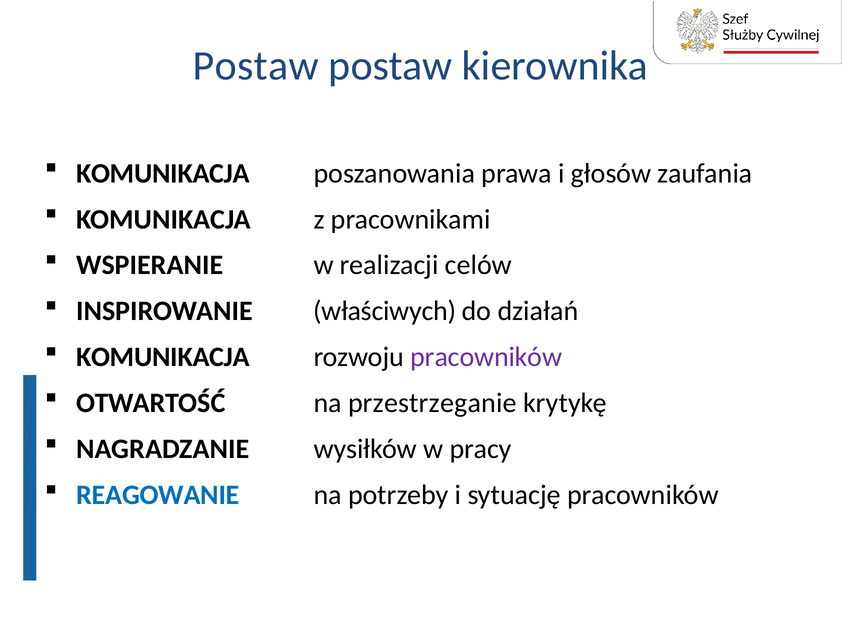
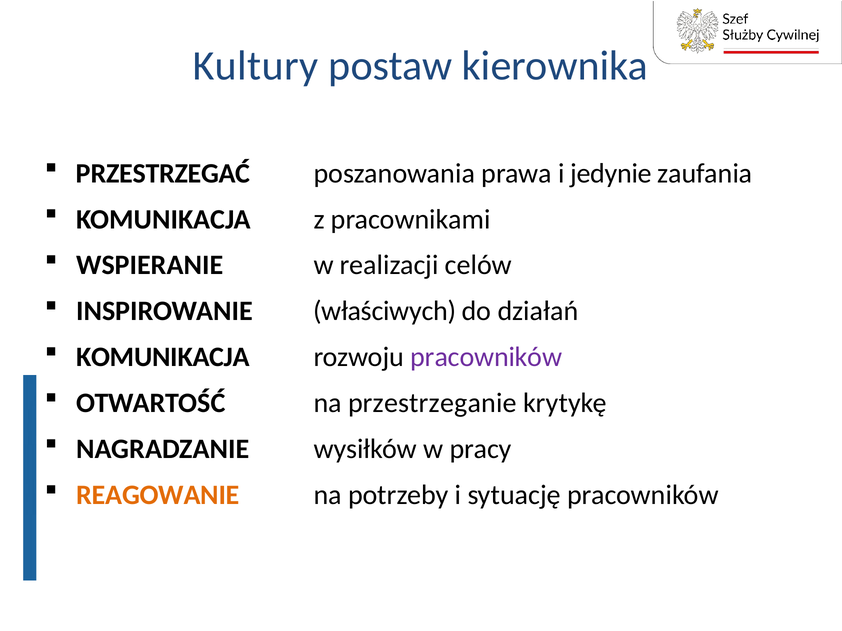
Postaw: Postaw -> Kultury (256, 66)
KOMUNIKACJA: KOMUNIKACJA -> PRZESTRZEGAĆ (163, 173)
głosów: głosów -> jedynie (611, 173)
REAGOWANIE colour: blue -> orange (158, 496)
